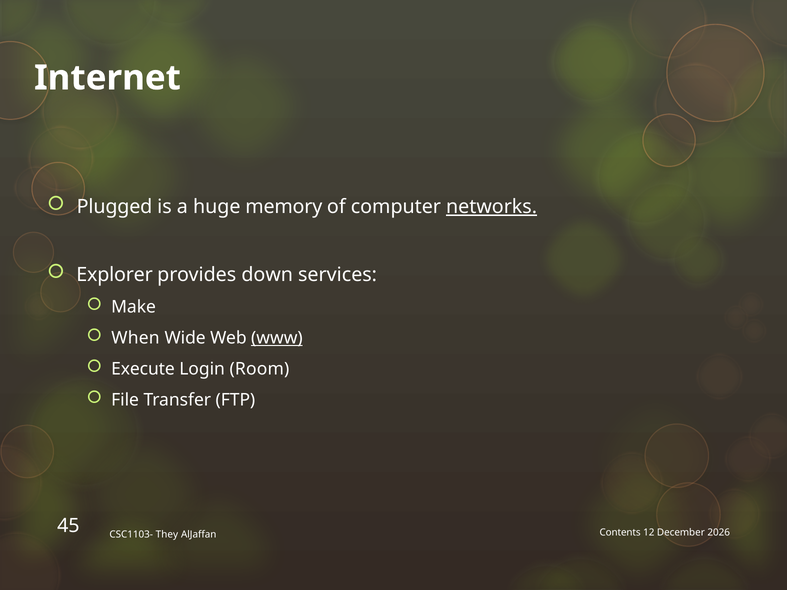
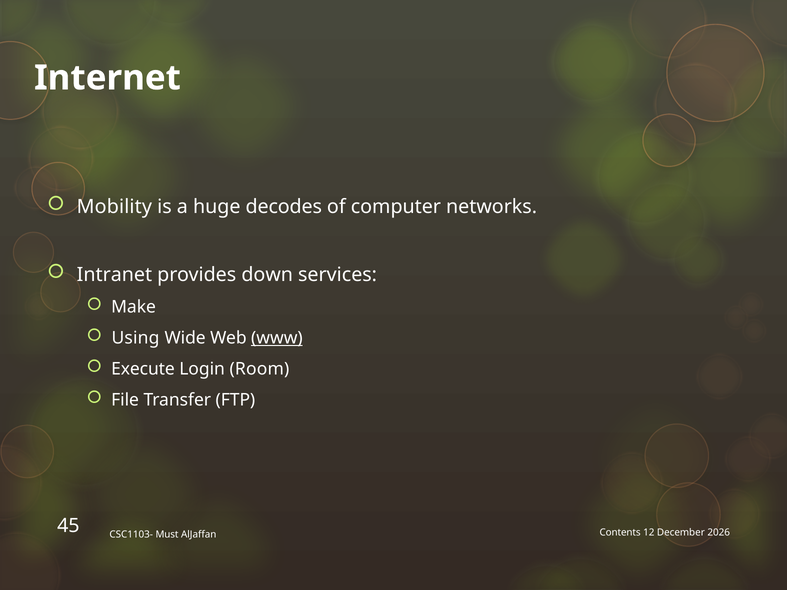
Plugged: Plugged -> Mobility (114, 207)
memory: memory -> decodes (284, 207)
networks underline: present -> none (492, 207)
Explorer: Explorer -> Intranet (114, 275)
When: When -> Using (135, 338)
They: They -> Must (167, 534)
